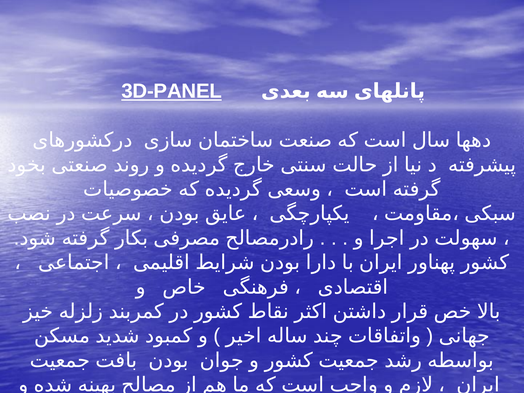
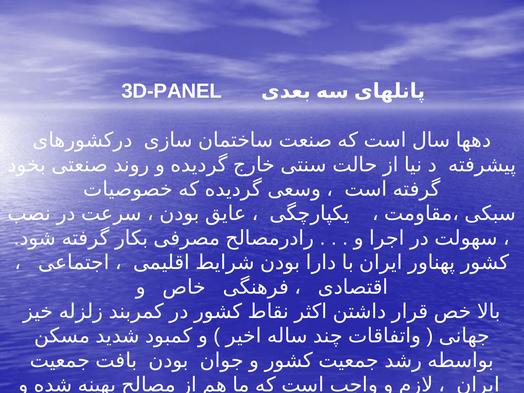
3D-PANEL underline: present -> none (172, 91)
